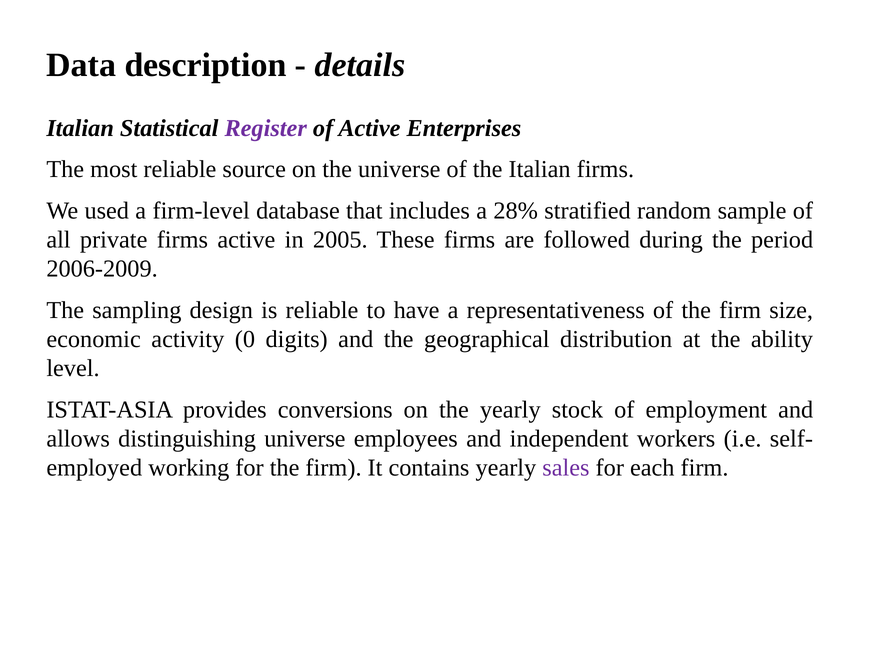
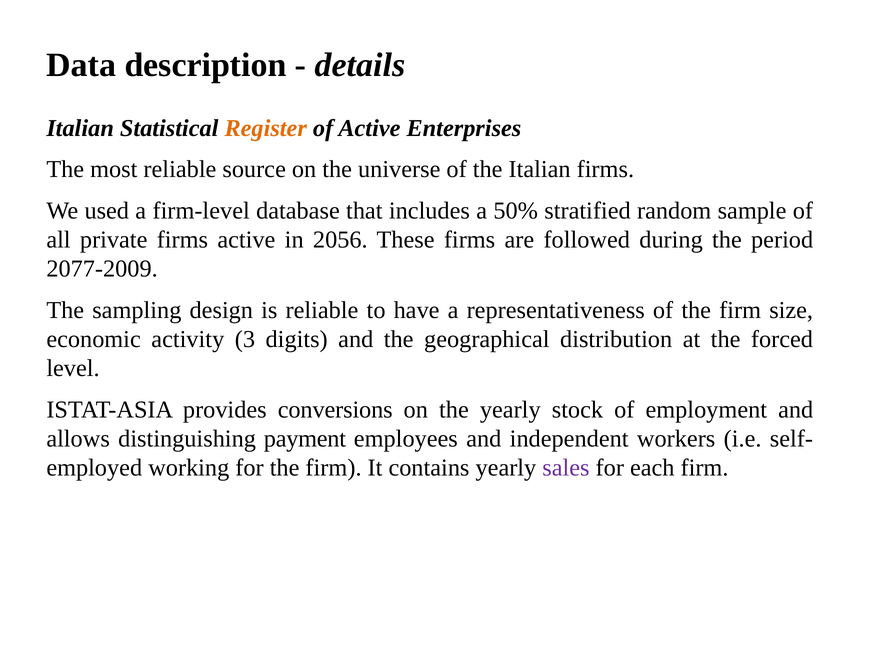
Register colour: purple -> orange (266, 128)
28%: 28% -> 50% (516, 211)
2005: 2005 -> 2056 (340, 240)
2006-2009: 2006-2009 -> 2077-2009 (102, 269)
0: 0 -> 3 (245, 339)
ability: ability -> forced (782, 339)
distinguishing universe: universe -> payment (305, 439)
